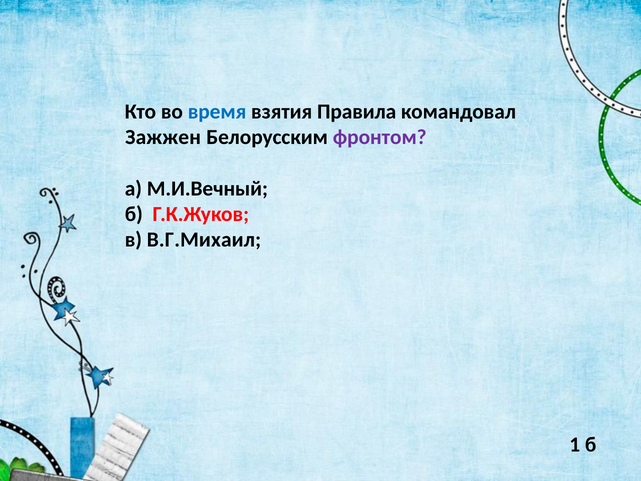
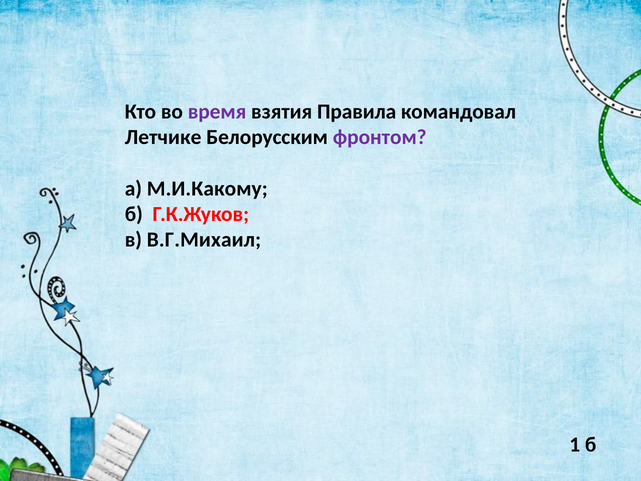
время colour: blue -> purple (217, 111)
Зажжен: Зажжен -> Летчике (163, 137)
М.И.Вечный: М.И.Вечный -> М.И.Какому (207, 188)
